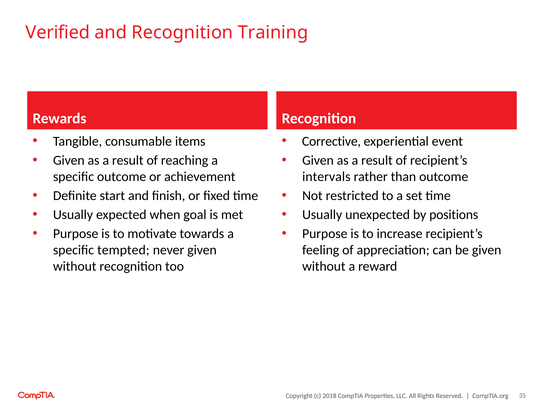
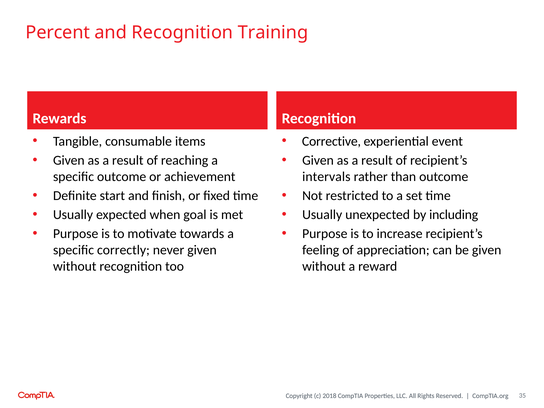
Verified: Verified -> Percent (58, 32)
positions: positions -> including (454, 215)
tempted: tempted -> correctly (123, 250)
